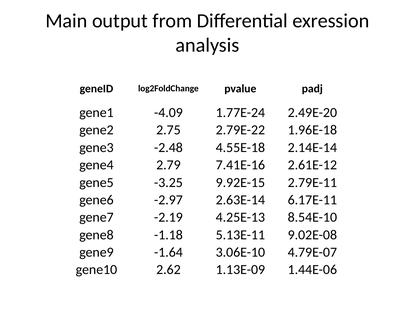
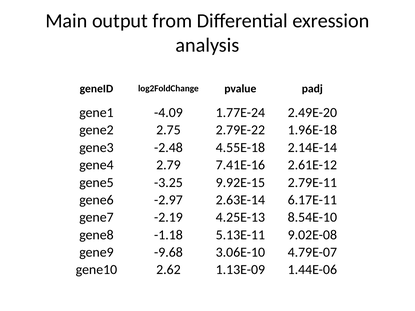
-1.64: -1.64 -> -9.68 (168, 252)
